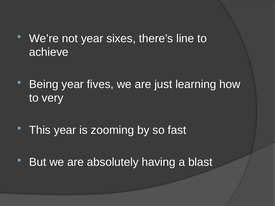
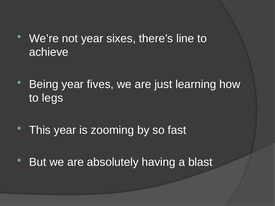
very: very -> legs (53, 98)
